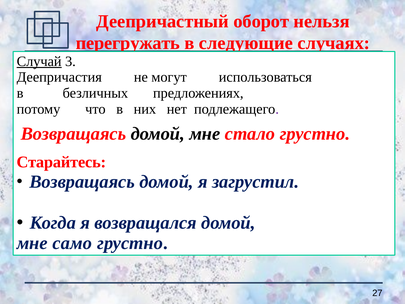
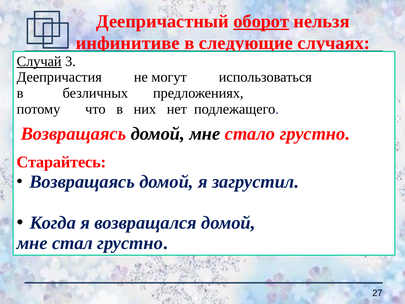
оборот underline: none -> present (261, 21)
перегружать: перегружать -> инфинитиве (128, 43)
само: само -> стал (73, 243)
